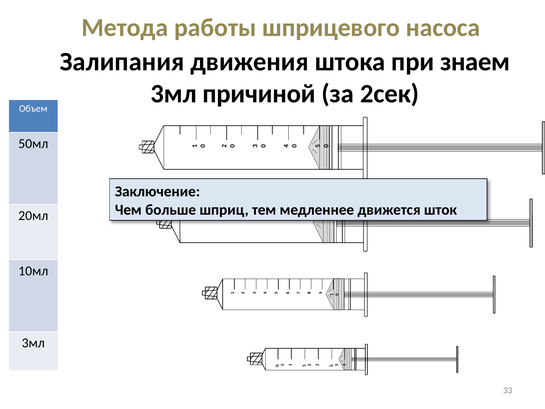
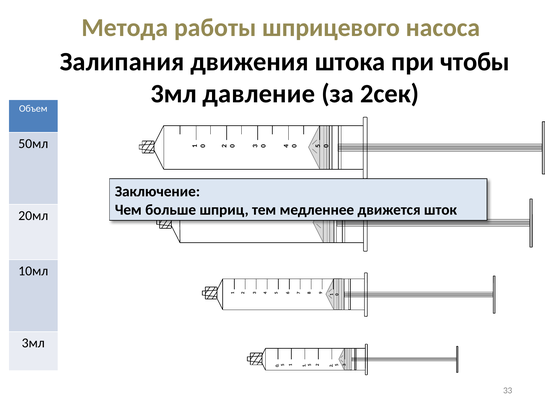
знаем: знаем -> чтобы (475, 62)
причиной: причиной -> давление (259, 94)
